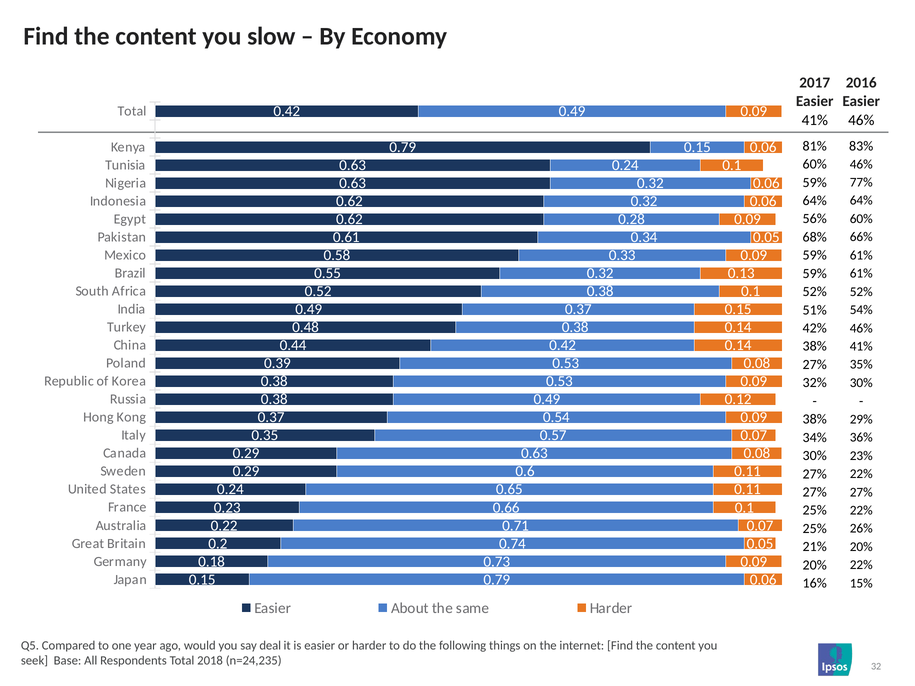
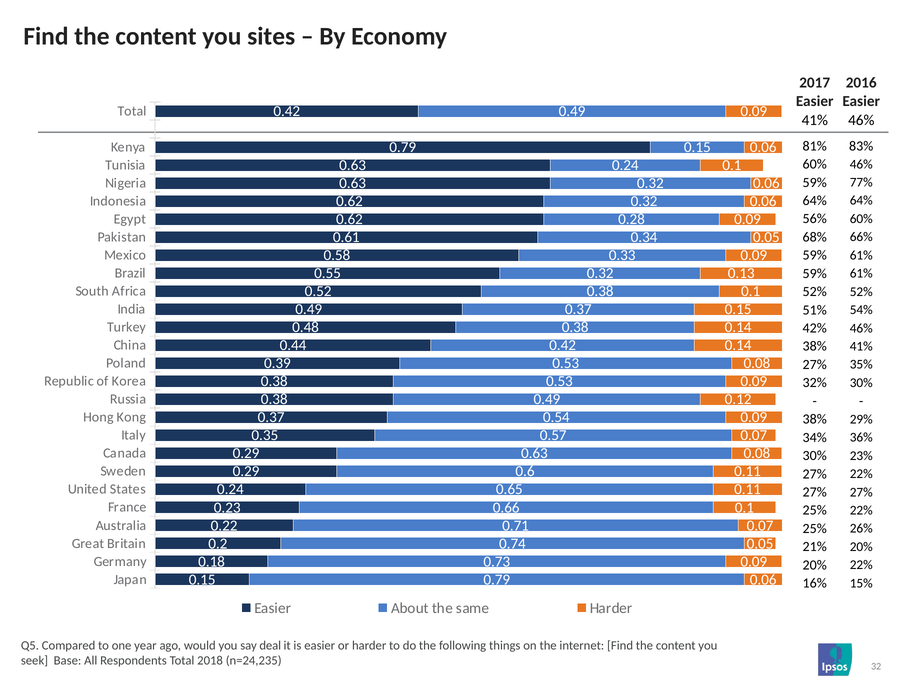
slow: slow -> sites (271, 36)
